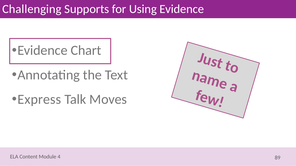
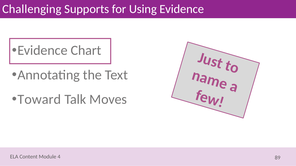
Express: Express -> Toward (39, 100)
